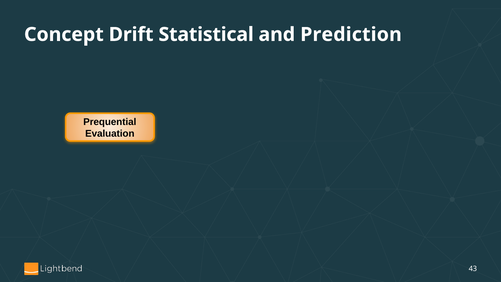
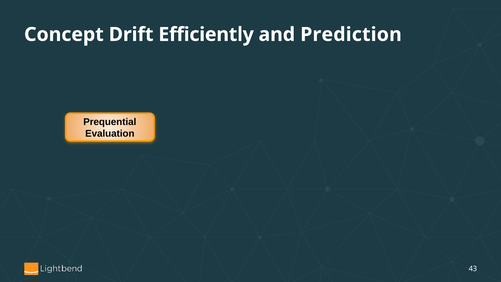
Statistical: Statistical -> Efficiently (206, 34)
